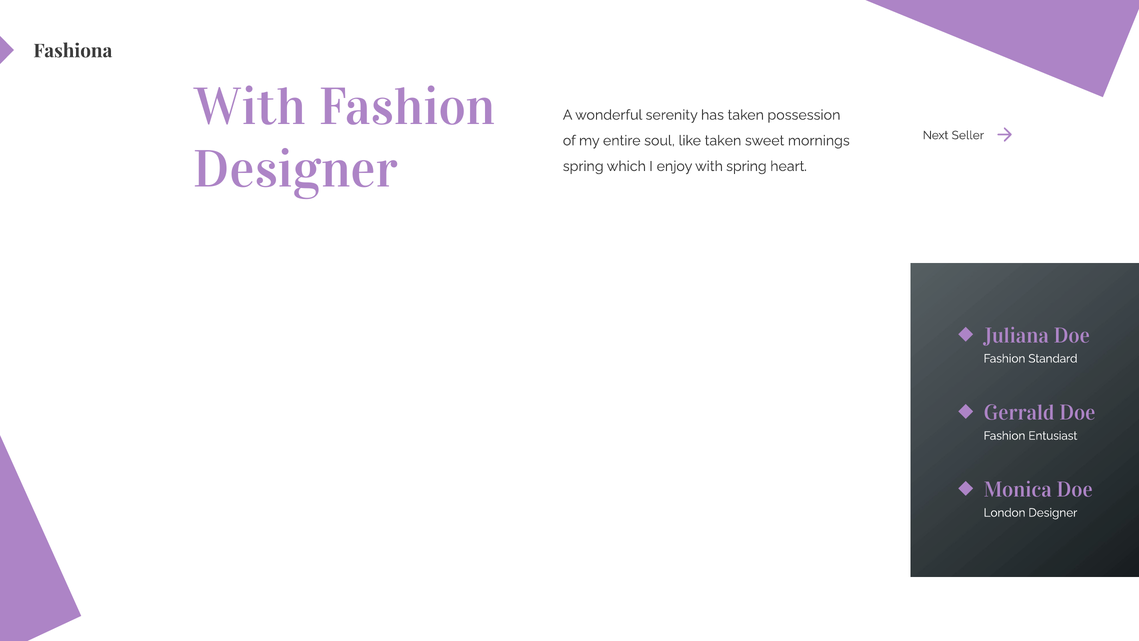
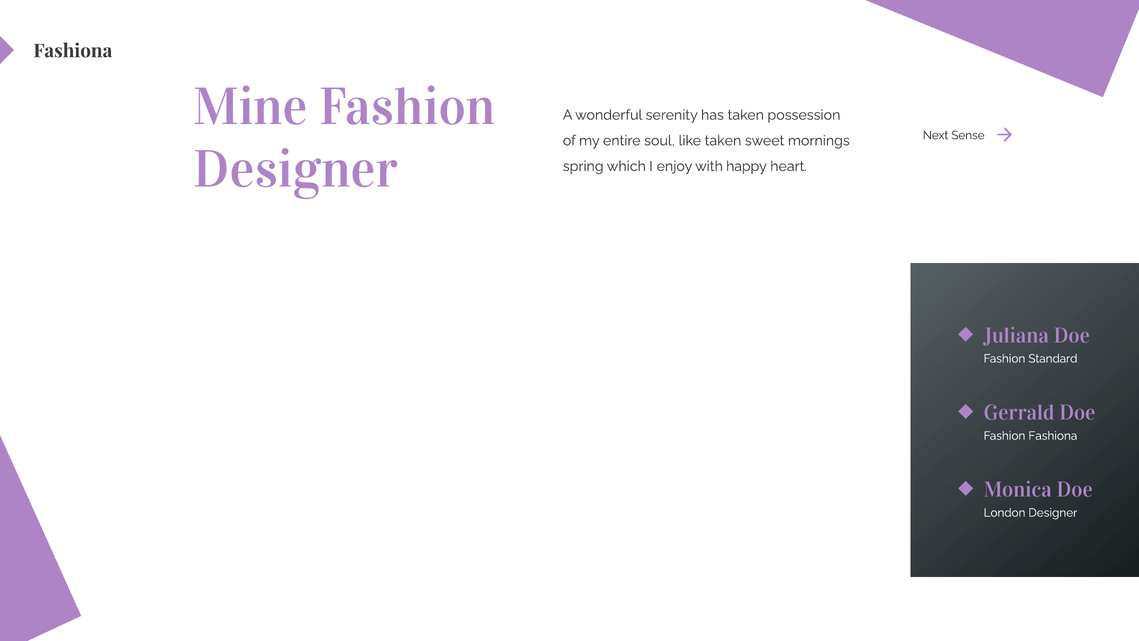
With: With -> Mine (251, 107)
Seller: Seller -> Sense (968, 135)
with spring: spring -> happy (746, 166)
Entusiast: Entusiast -> Fashiona (1053, 436)
